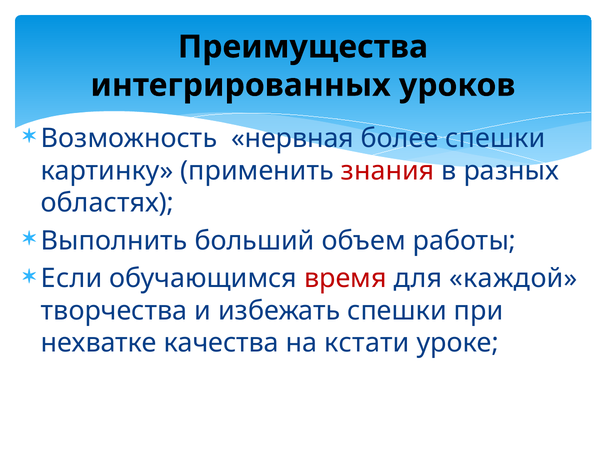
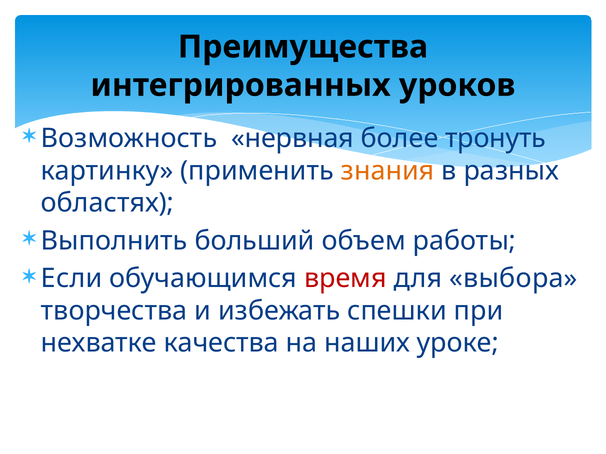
более спешки: спешки -> тронуть (496, 139)
знания colour: red -> orange (388, 171)
каждой: каждой -> выбора (513, 279)
кстати: кстати -> наших (367, 343)
